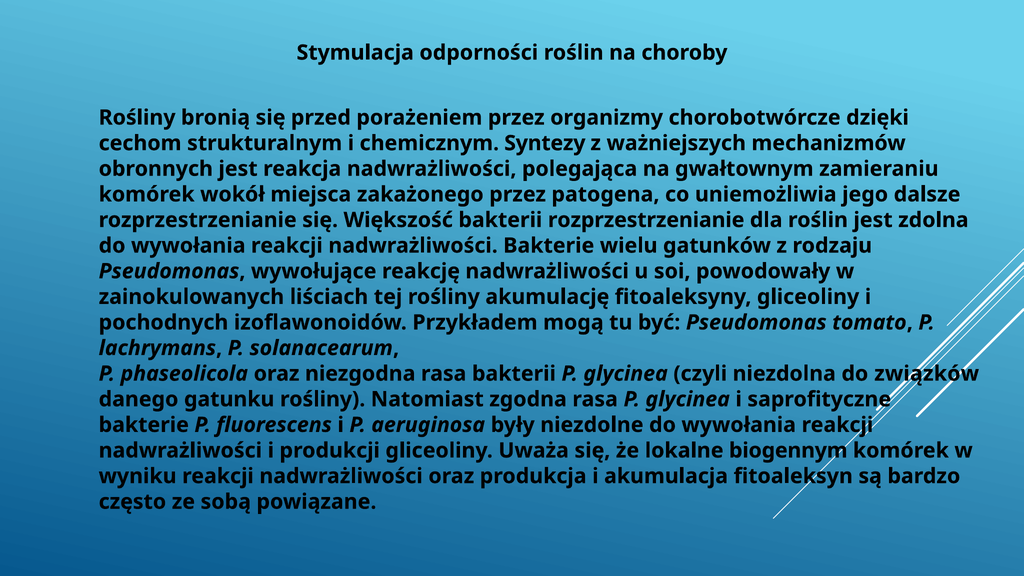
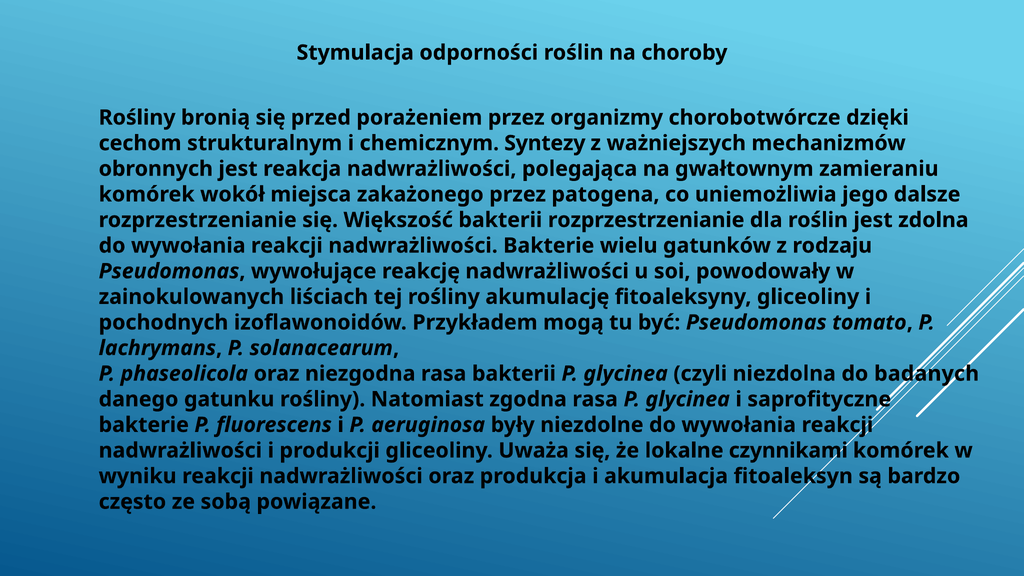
związków: związków -> badanych (927, 374)
biogennym: biogennym -> czynnikami (788, 451)
